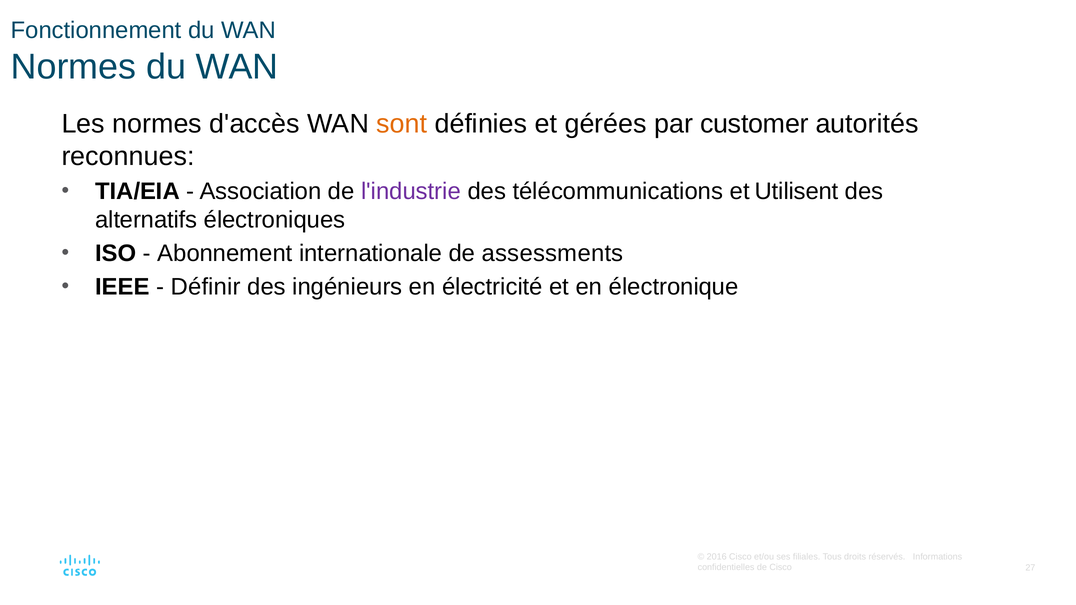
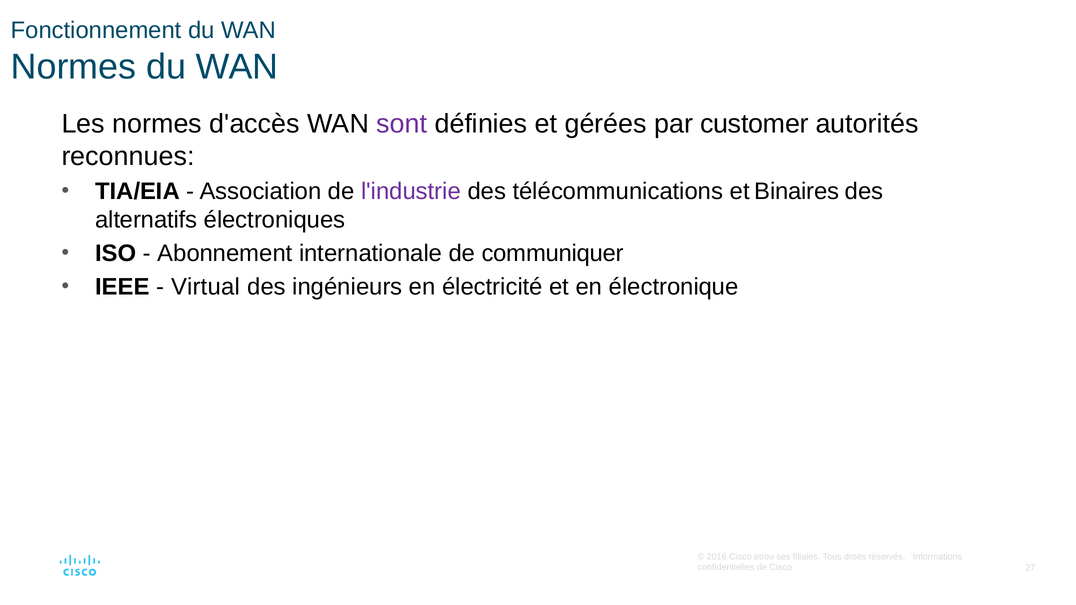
sont colour: orange -> purple (402, 124)
Utilisent: Utilisent -> Binaires (797, 191)
assessments: assessments -> communiquer (553, 254)
Définir: Définir -> Virtual (206, 287)
